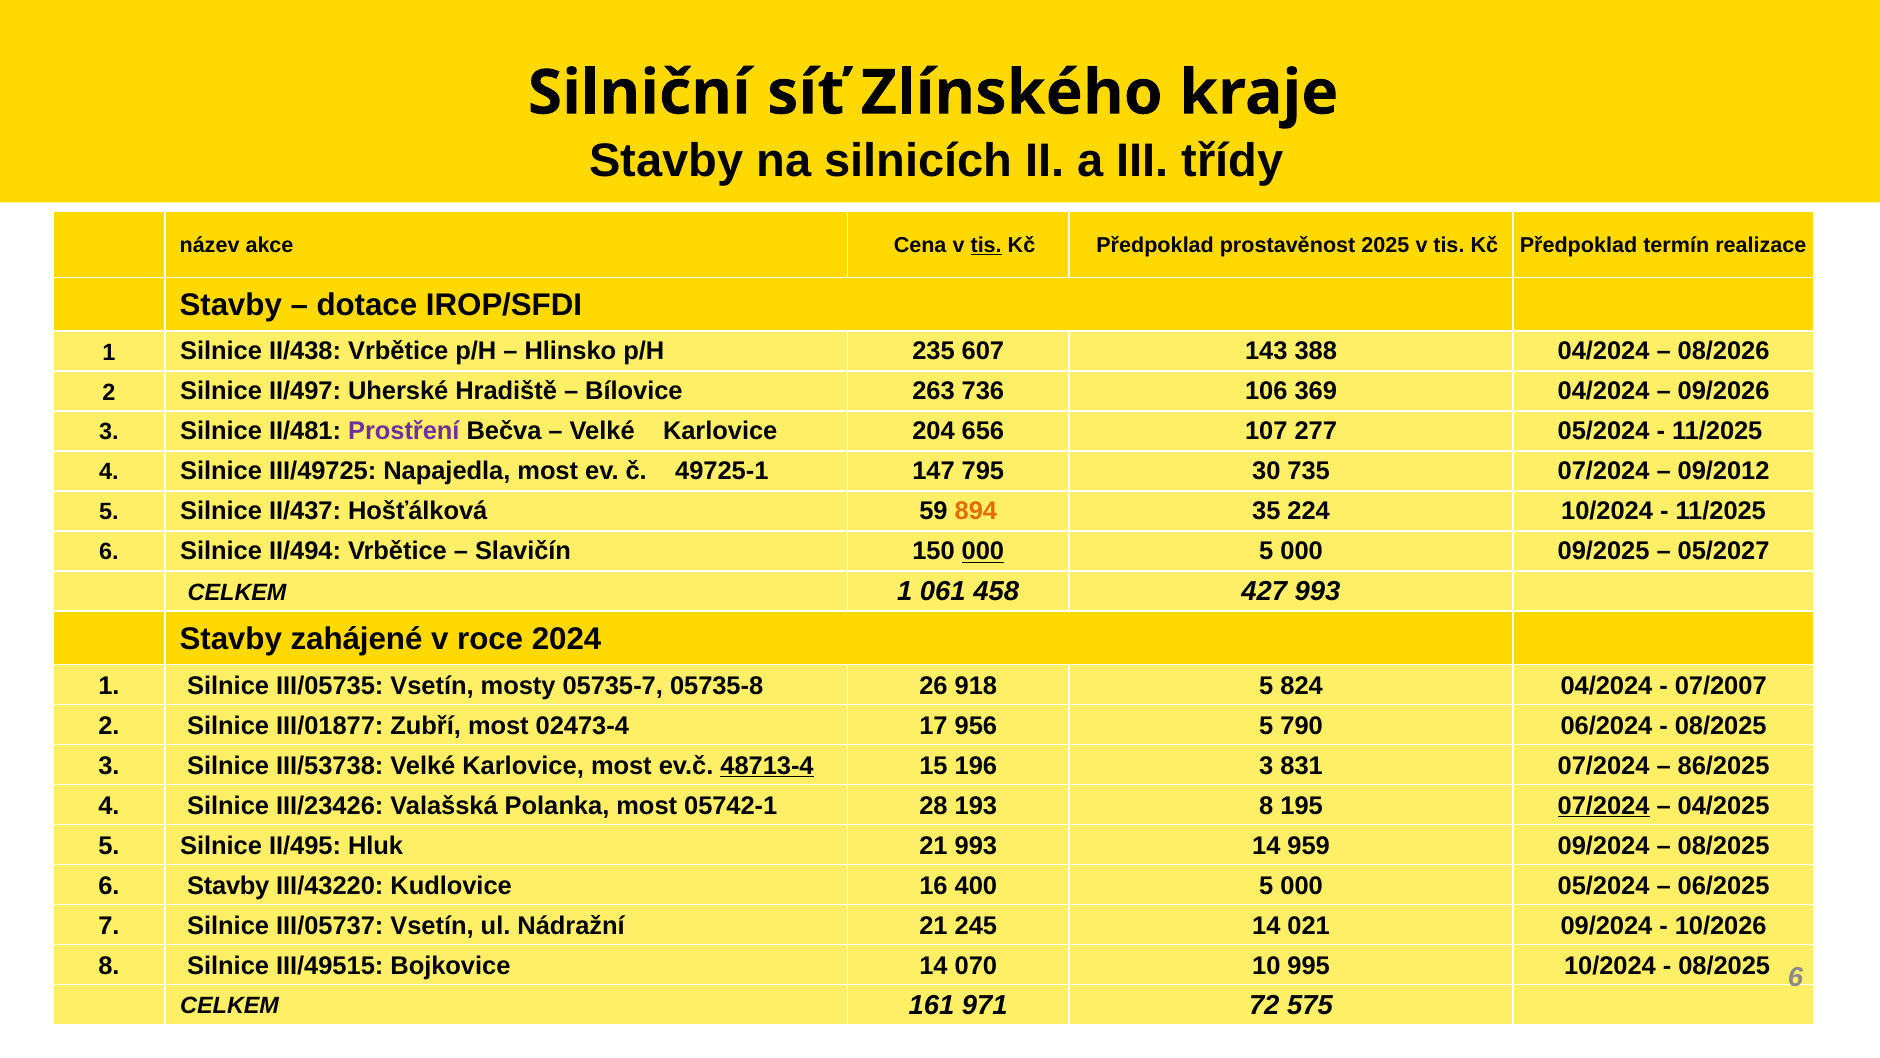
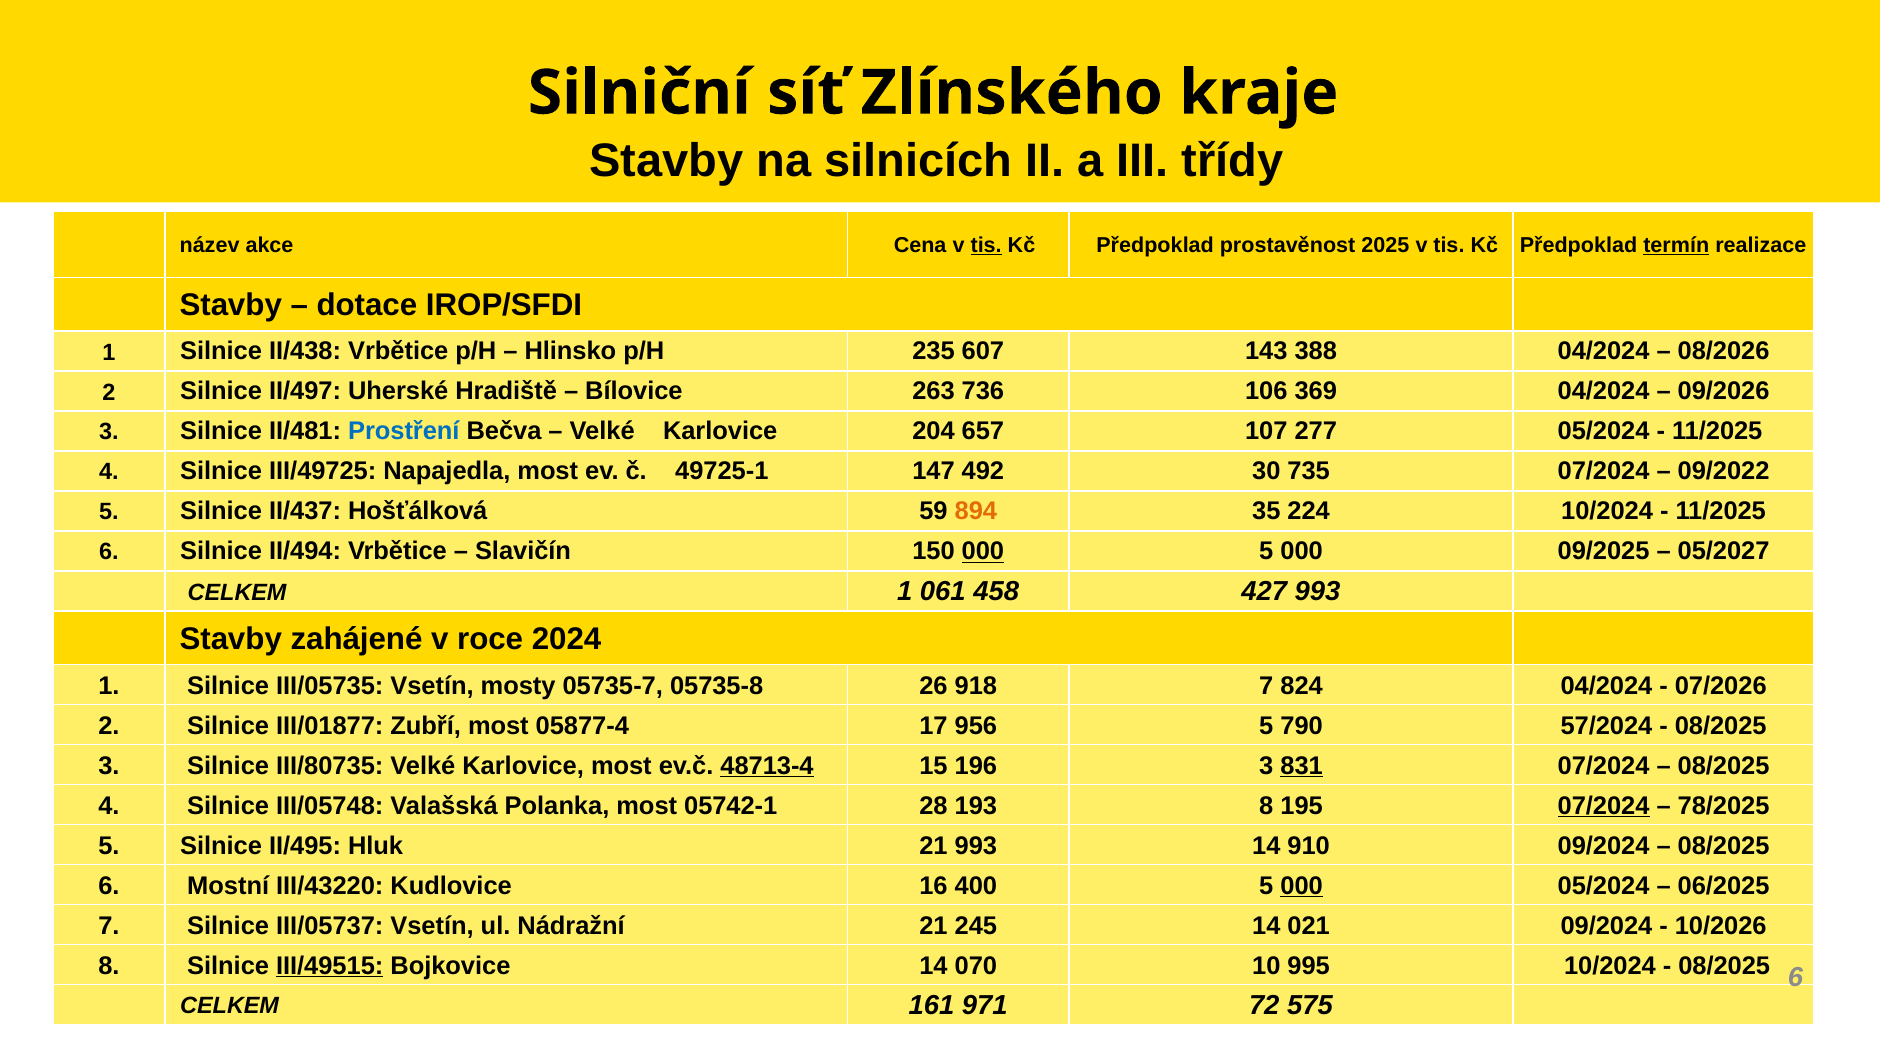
termín underline: none -> present (1676, 245)
Prostření colour: purple -> blue (404, 431)
656: 656 -> 657 (983, 431)
795: 795 -> 492 (983, 471)
09/2012: 09/2012 -> 09/2022 (1724, 471)
918 5: 5 -> 7 (1266, 685)
07/2007: 07/2007 -> 07/2026 (1721, 685)
02473-4: 02473-4 -> 05877-4 (582, 725)
06/2024: 06/2024 -> 57/2024 (1606, 725)
III/53738: III/53738 -> III/80735 (330, 765)
831 underline: none -> present (1302, 765)
86/2025: 86/2025 -> 08/2025 (1724, 765)
III/23426: III/23426 -> III/05748 (330, 805)
04/2025: 04/2025 -> 78/2025 (1724, 805)
959: 959 -> 910 (1309, 845)
6 Stavby: Stavby -> Mostní (228, 885)
000 underline: none -> present (1302, 885)
III/49515 underline: none -> present (330, 965)
